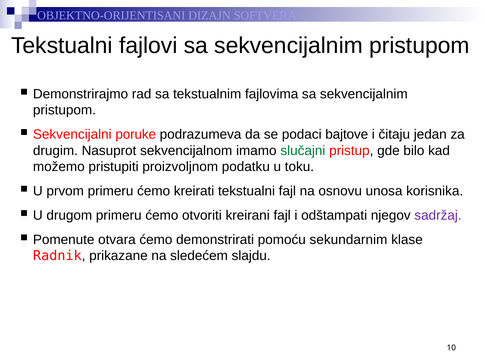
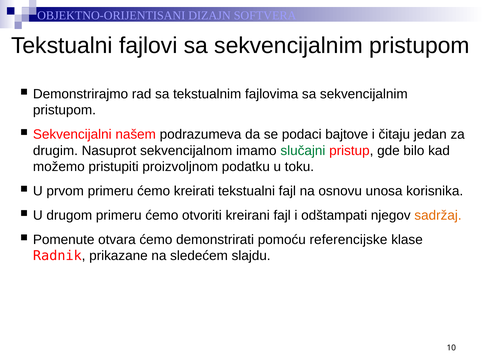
poruke: poruke -> našem (136, 134)
sadržaj colour: purple -> orange (438, 215)
sekundarnim: sekundarnim -> referencijske (348, 239)
